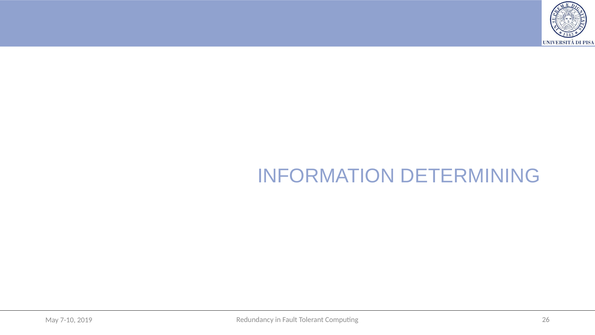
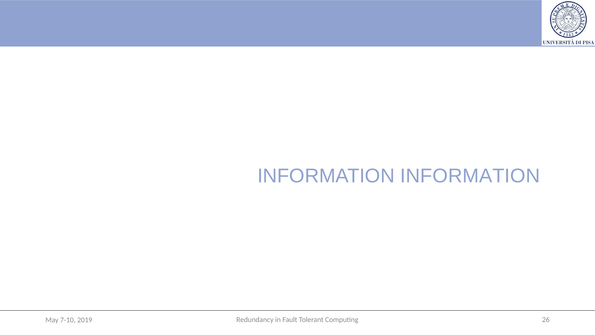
INFORMATION DETERMINING: DETERMINING -> INFORMATION (470, 176)
